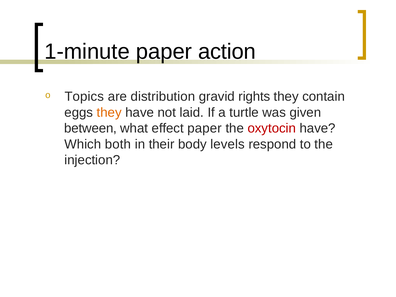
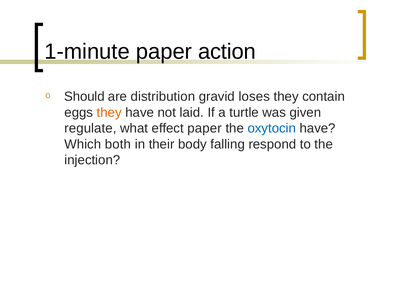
Topics: Topics -> Should (84, 97)
rights: rights -> loses (254, 97)
between: between -> regulate (90, 128)
oxytocin colour: red -> blue (272, 128)
levels: levels -> falling (228, 144)
